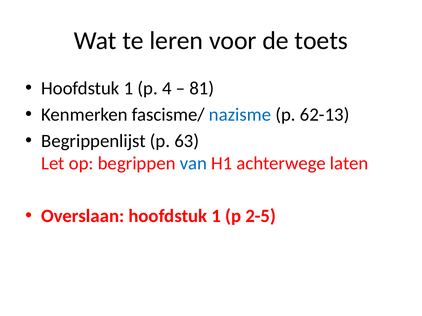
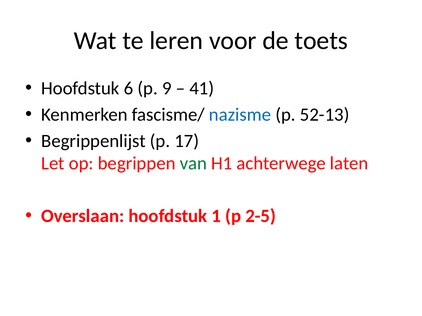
1: 1 -> 6 (129, 89)
4: 4 -> 9 (167, 89)
81: 81 -> 41 (202, 89)
62-13: 62-13 -> 52-13 (325, 115)
63: 63 -> 17 (187, 141)
van colour: blue -> green (193, 164)
